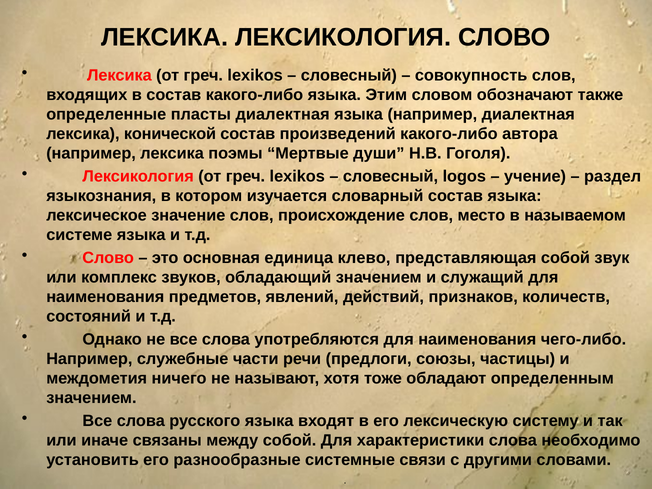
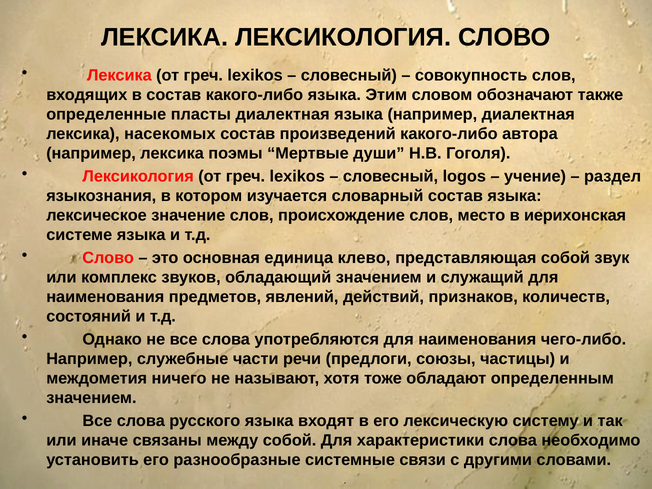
конической: конической -> насекомых (170, 134)
называемом: называемом -> иерихонская (575, 215)
